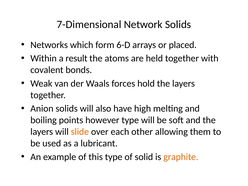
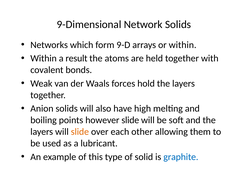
7-Dimensional: 7-Dimensional -> 9-Dimensional (89, 25)
6-D: 6-D -> 9-D (123, 45)
or placed: placed -> within (183, 45)
however type: type -> slide (130, 120)
graphite colour: orange -> blue (181, 157)
